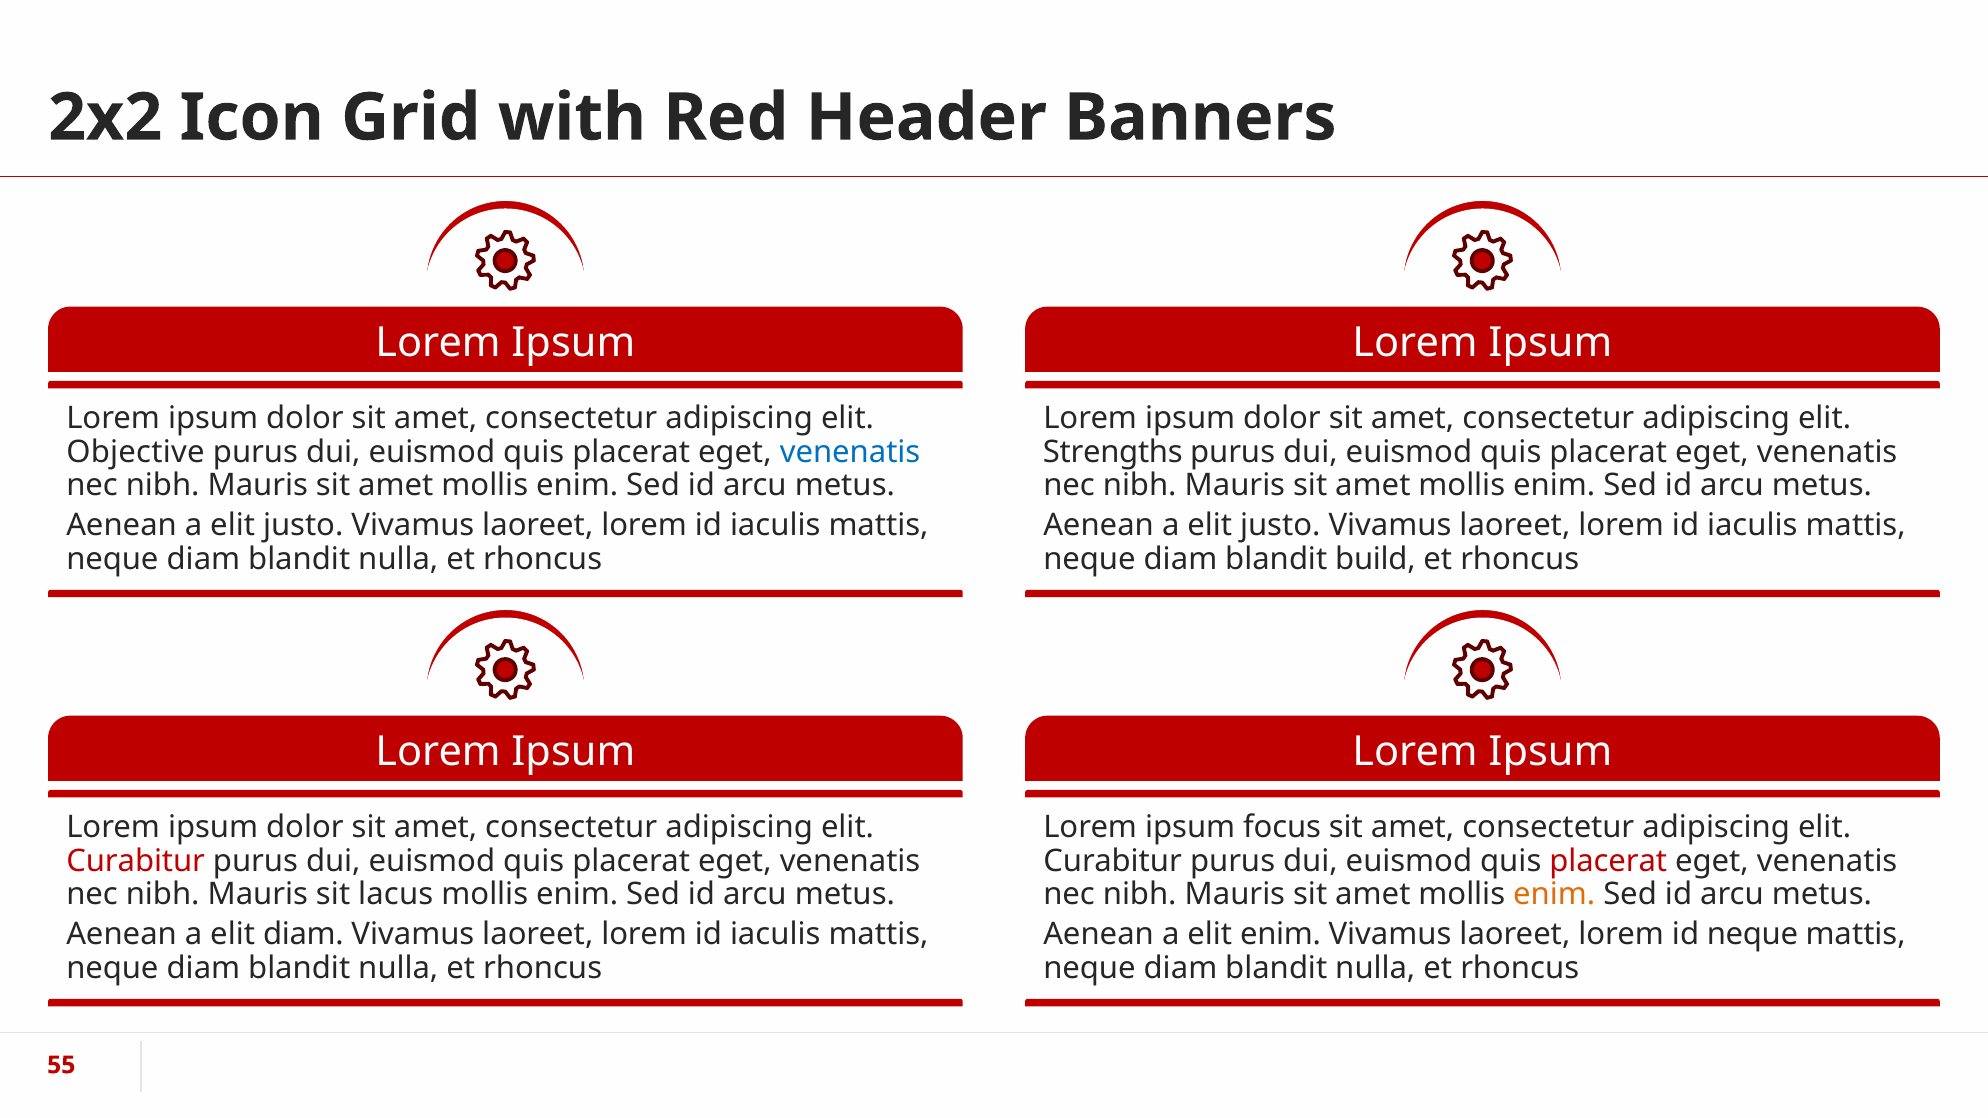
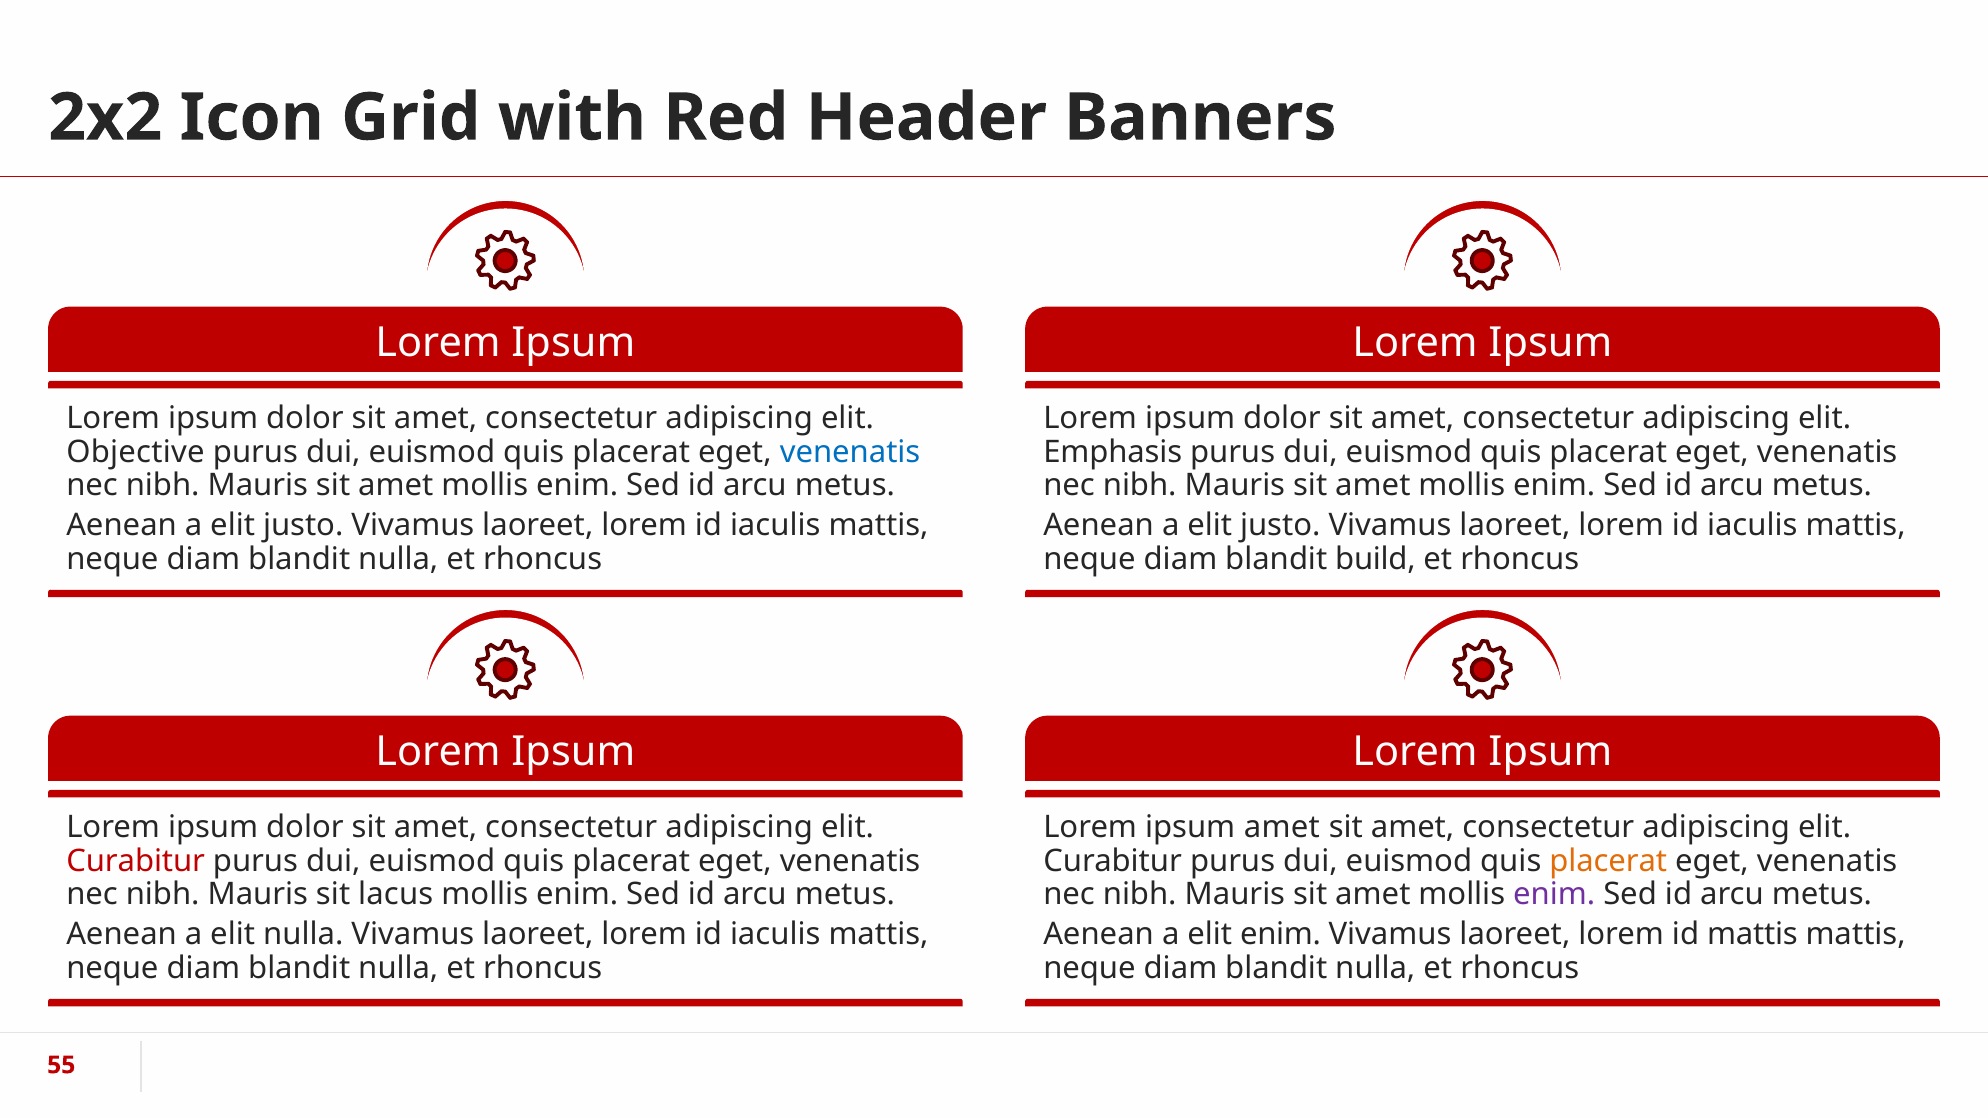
Strengths: Strengths -> Emphasis (1113, 452)
ipsum focus: focus -> amet (1282, 828)
placerat colour: red -> orange (1608, 861)
enim colour: orange -> purple (1554, 895)
elit diam: diam -> nulla (303, 935)
id neque: neque -> mattis (1752, 935)
